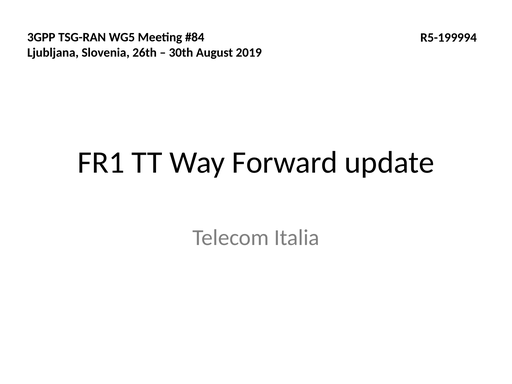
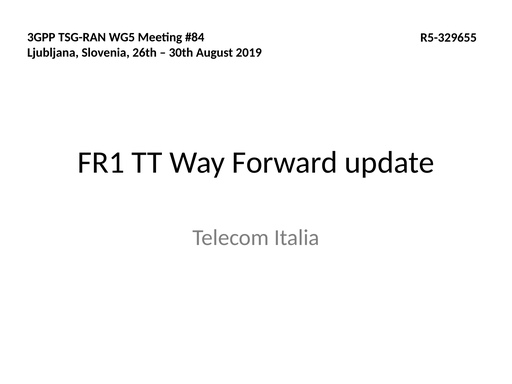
R5-199994: R5-199994 -> R5-329655 (449, 38)
